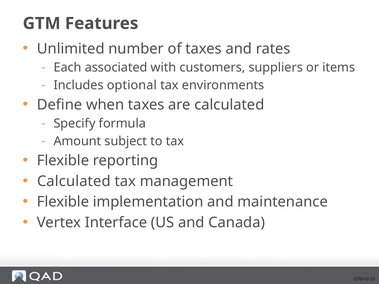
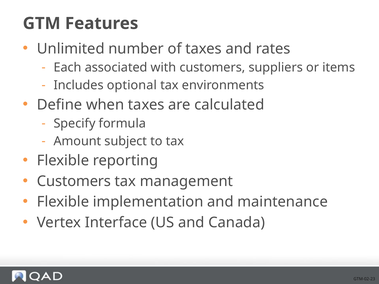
Calculated: Calculated -> Customers (74, 181)
